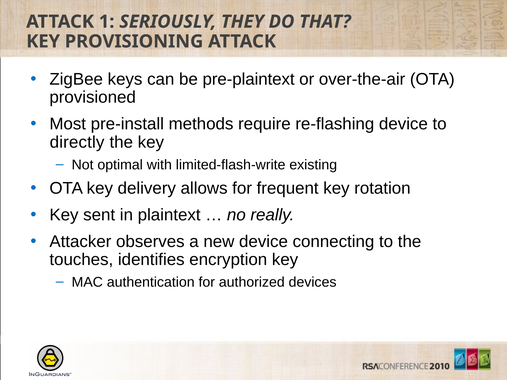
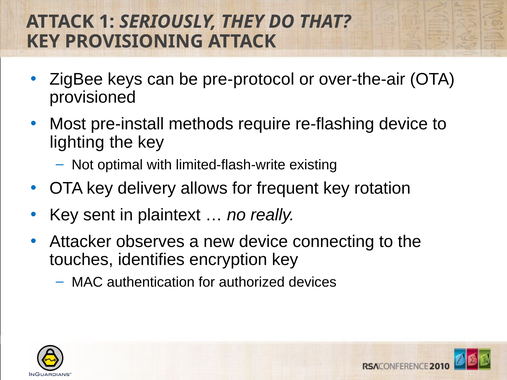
pre-plaintext: pre-plaintext -> pre-protocol (248, 79)
directly: directly -> lighting (77, 142)
